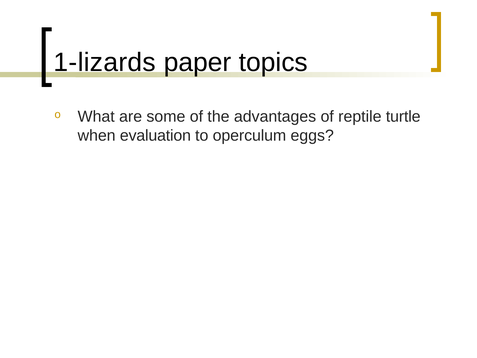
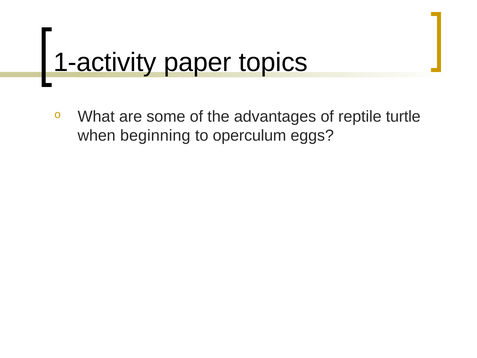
1-lizards: 1-lizards -> 1-activity (105, 62)
evaluation: evaluation -> beginning (155, 135)
